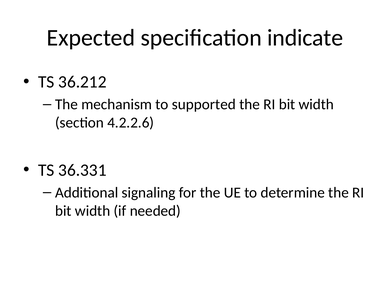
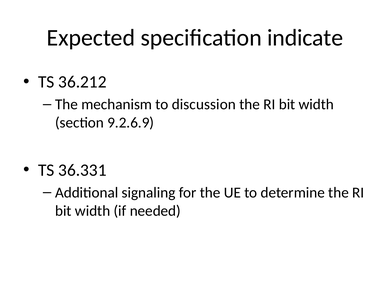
supported: supported -> discussion (204, 104)
4.2.2.6: 4.2.2.6 -> 9.2.6.9 (131, 122)
